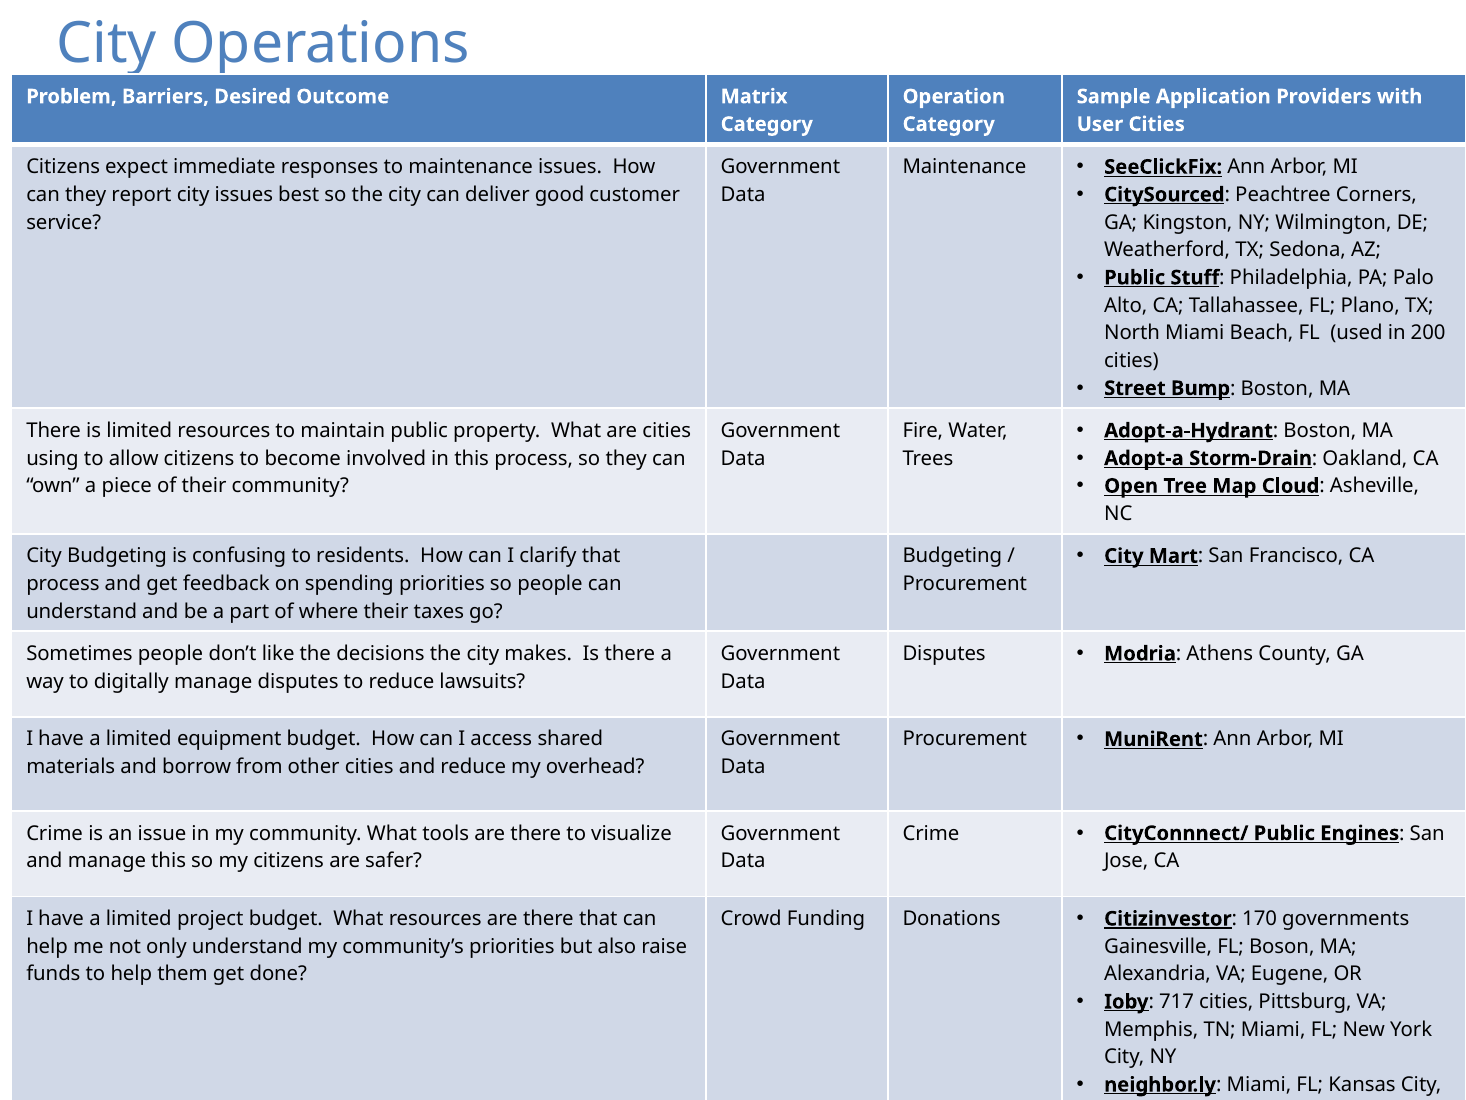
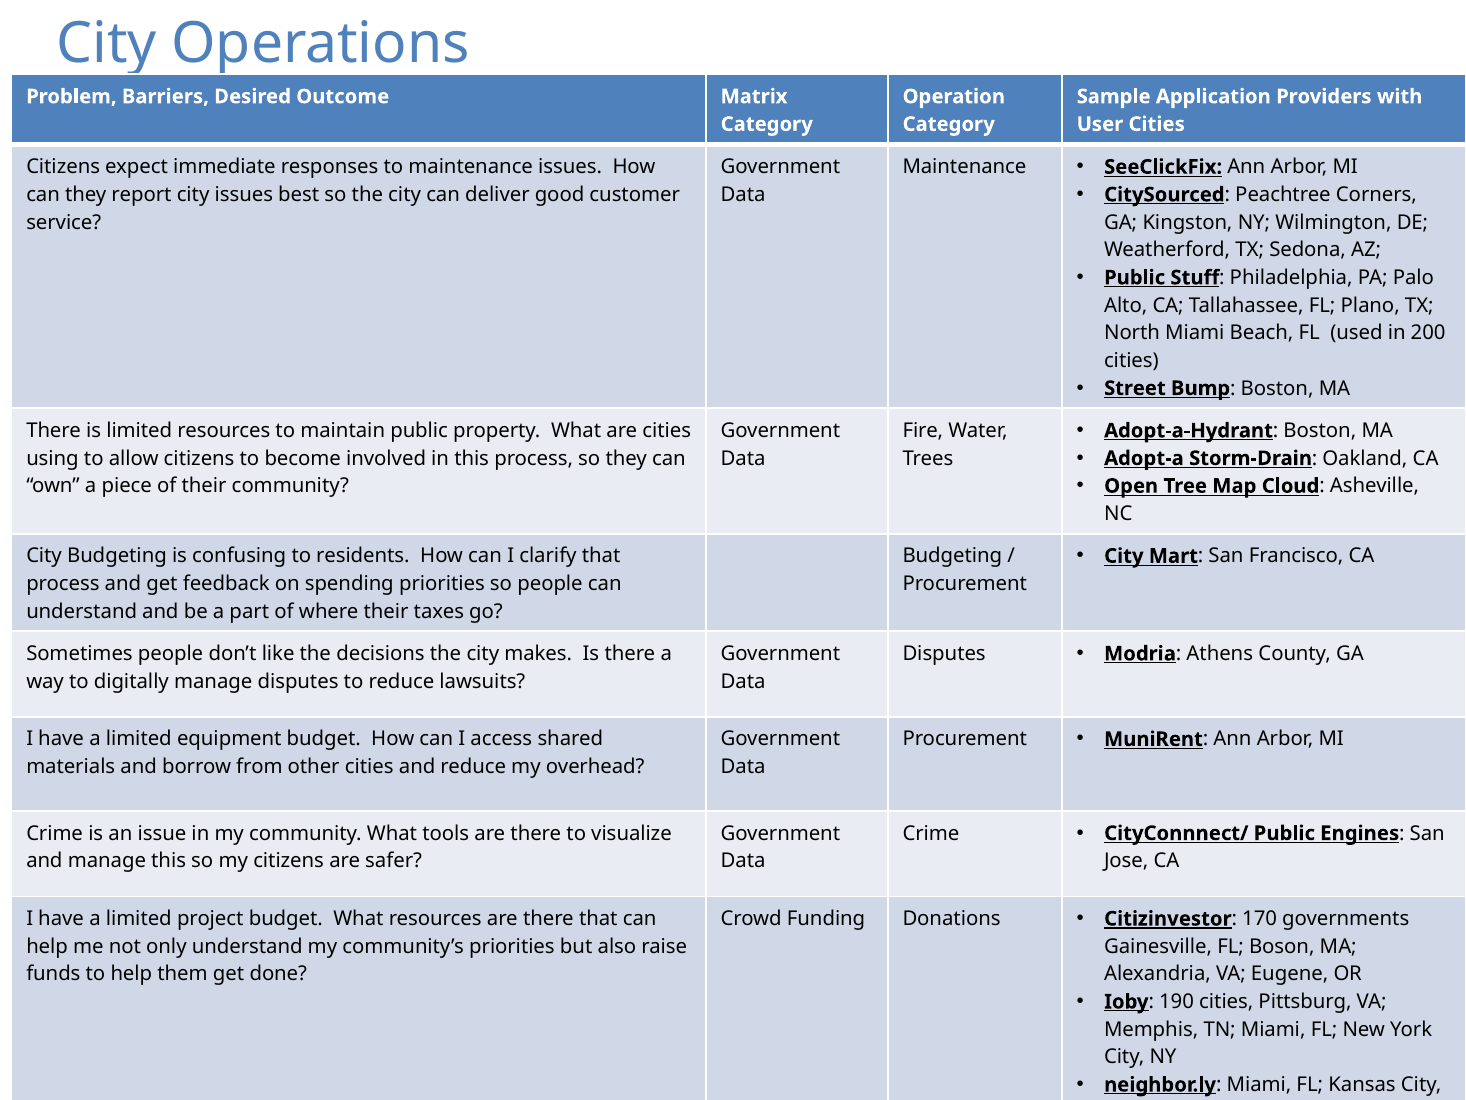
717: 717 -> 190 (1177, 1001)
